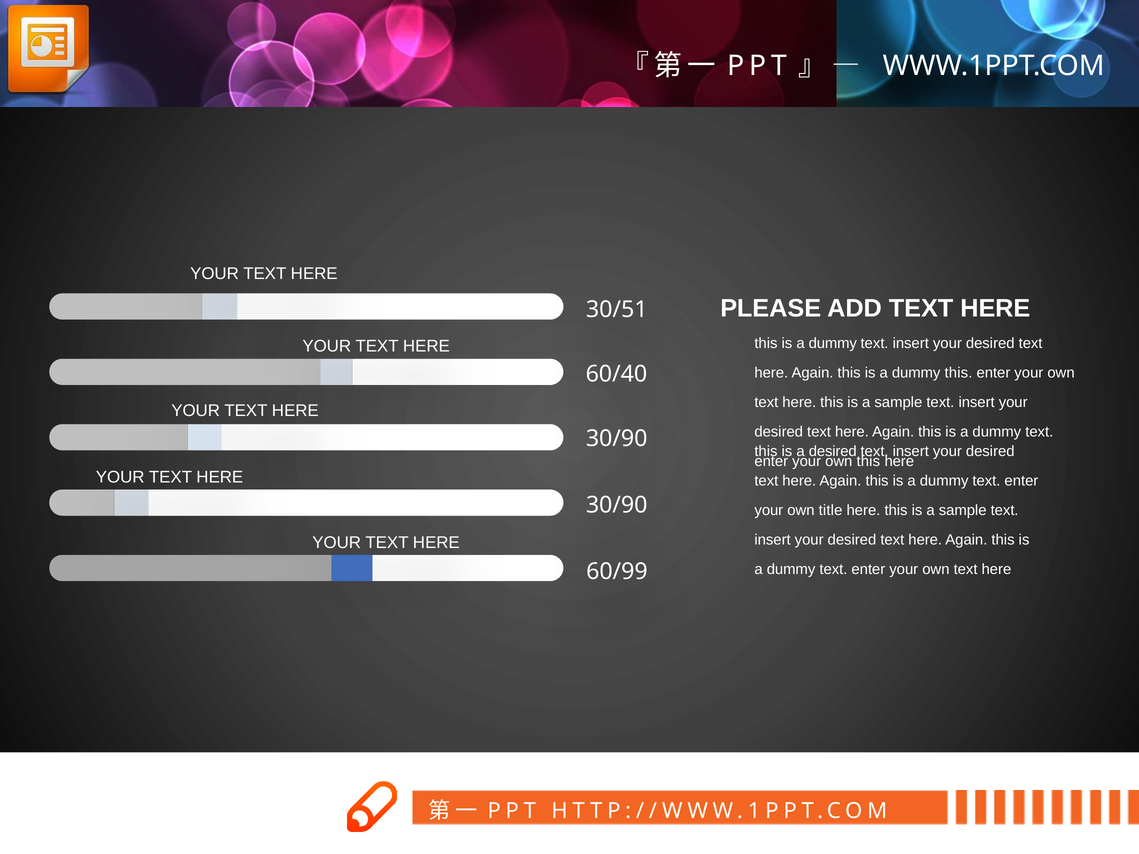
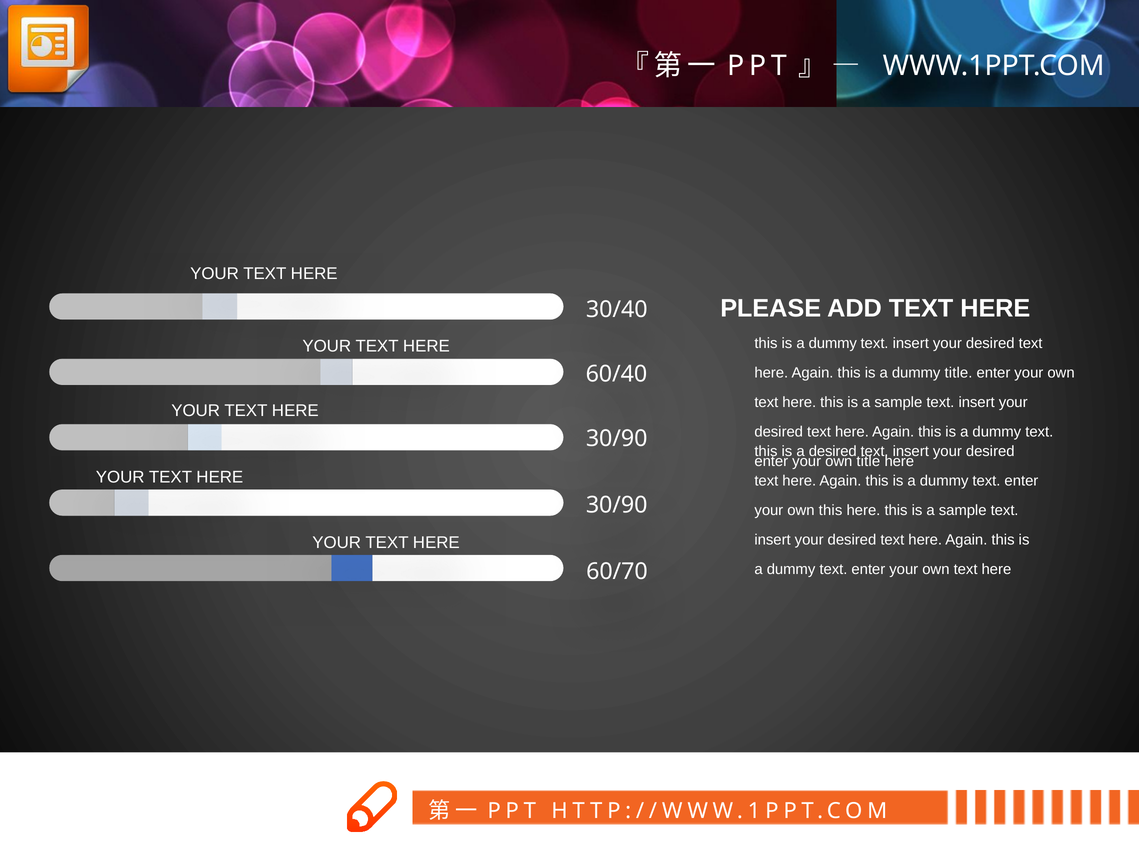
30/51: 30/51 -> 30/40 (617, 309)
dummy this: this -> title (959, 373)
own this: this -> title (868, 461)
own title: title -> this (831, 511)
60/99: 60/99 -> 60/70 (617, 572)
